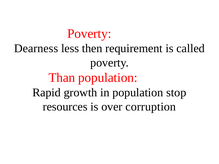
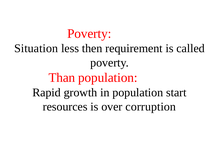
Dearness: Dearness -> Situation (36, 48)
stop: stop -> start (176, 93)
